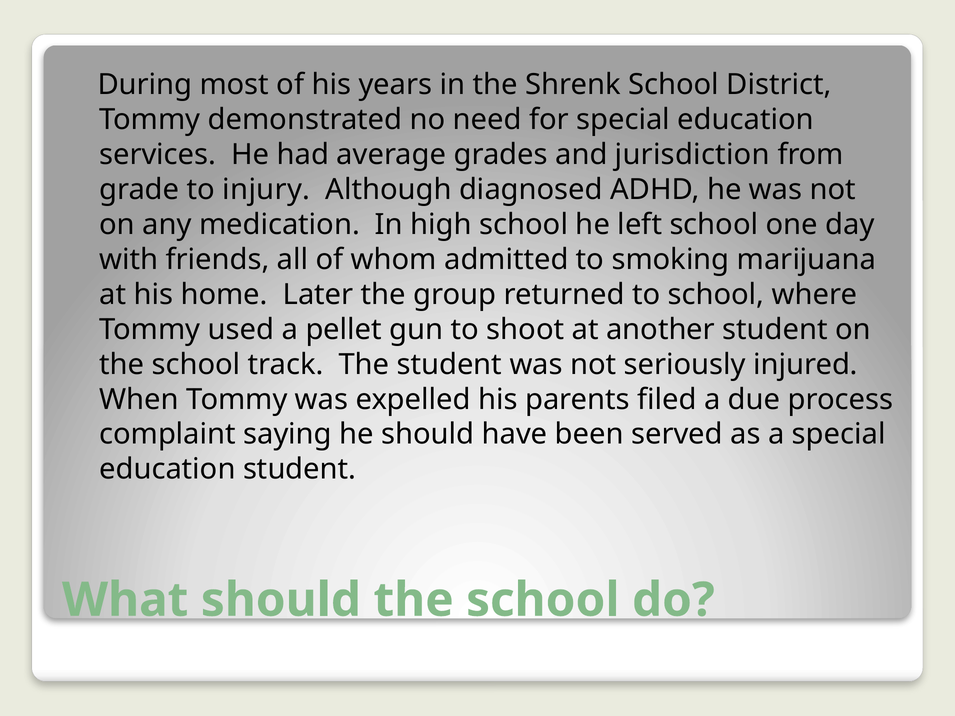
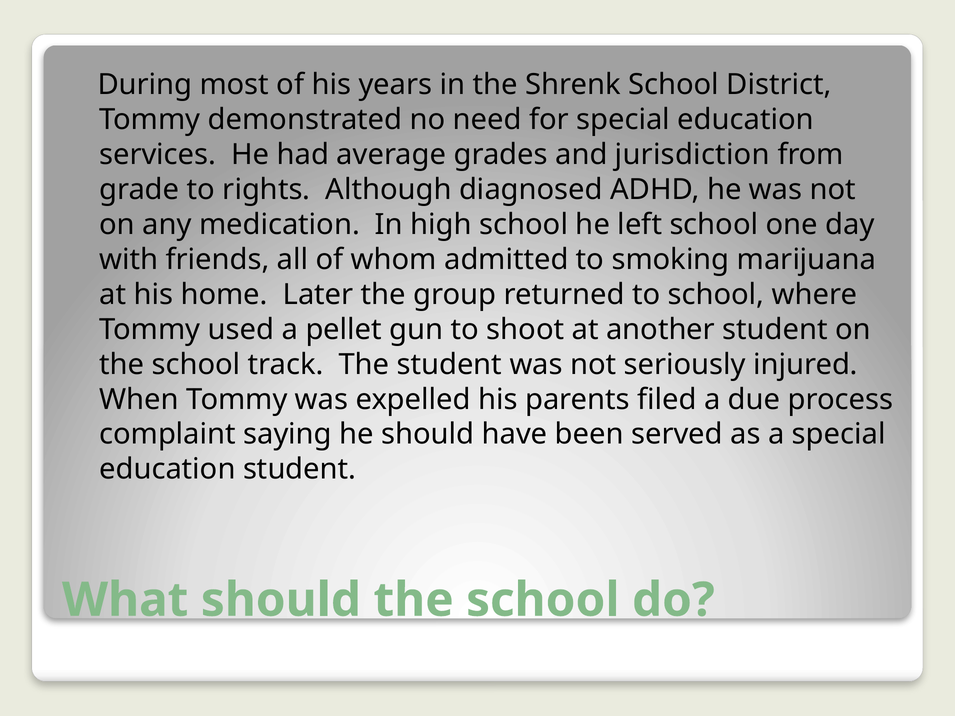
injury: injury -> rights (266, 189)
